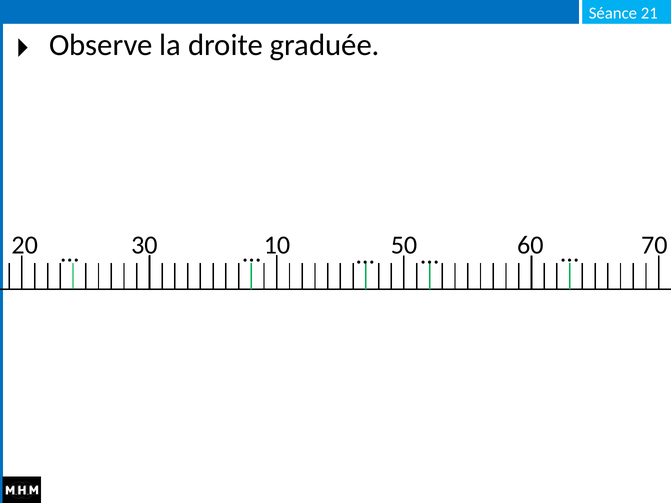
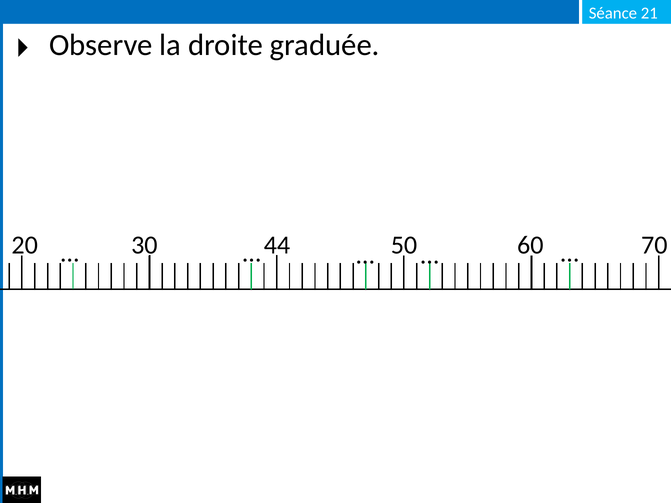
10: 10 -> 44 (277, 245)
